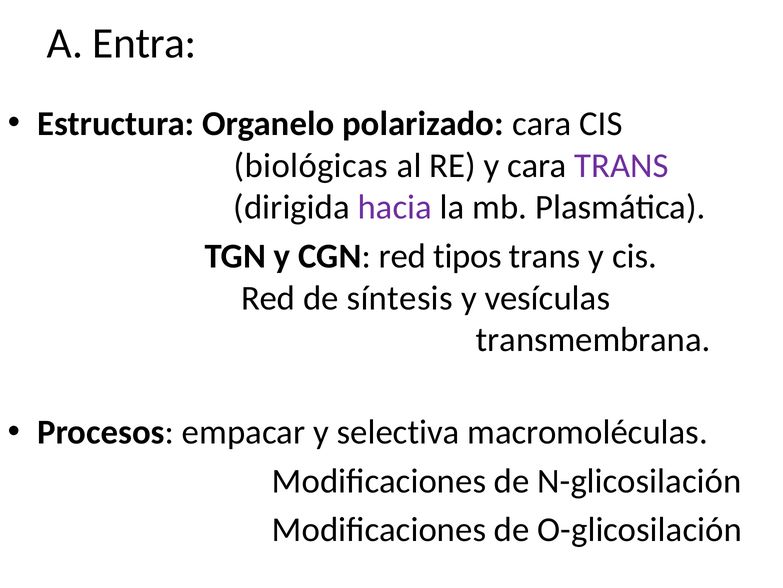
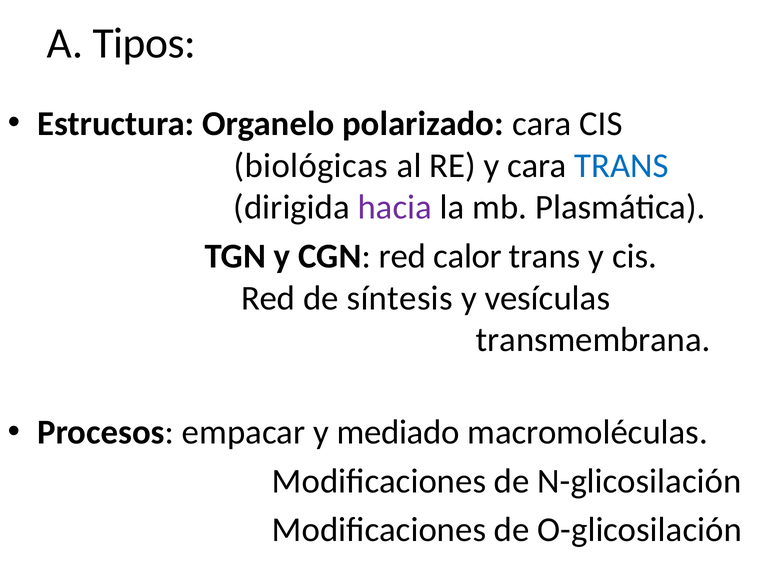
Entra: Entra -> Tipos (144, 43)
TRANS colour: purple -> blue (622, 165)
tipos: tipos -> calor (468, 256)
selectiva: selectiva -> mediado (398, 432)
